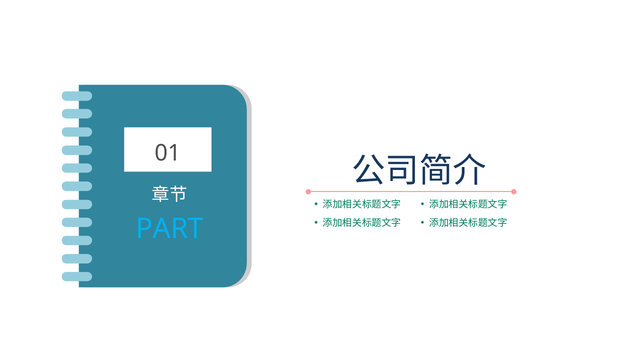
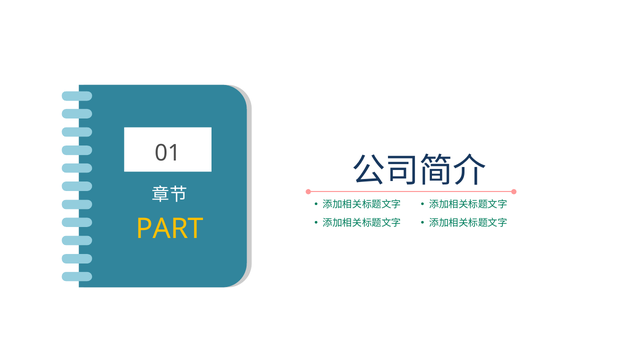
PART colour: light blue -> yellow (170, 229)
